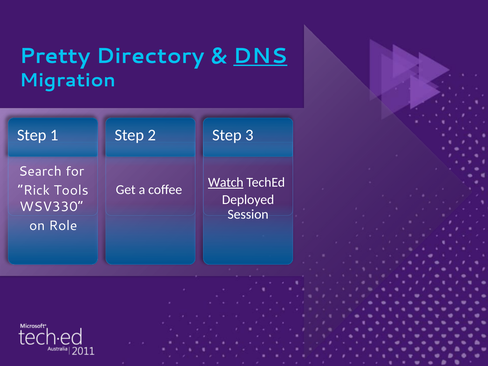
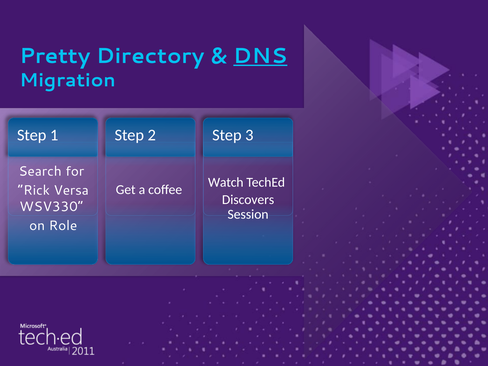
Watch underline: present -> none (226, 182)
Tools: Tools -> Versa (71, 190)
Deployed: Deployed -> Discovers (248, 200)
